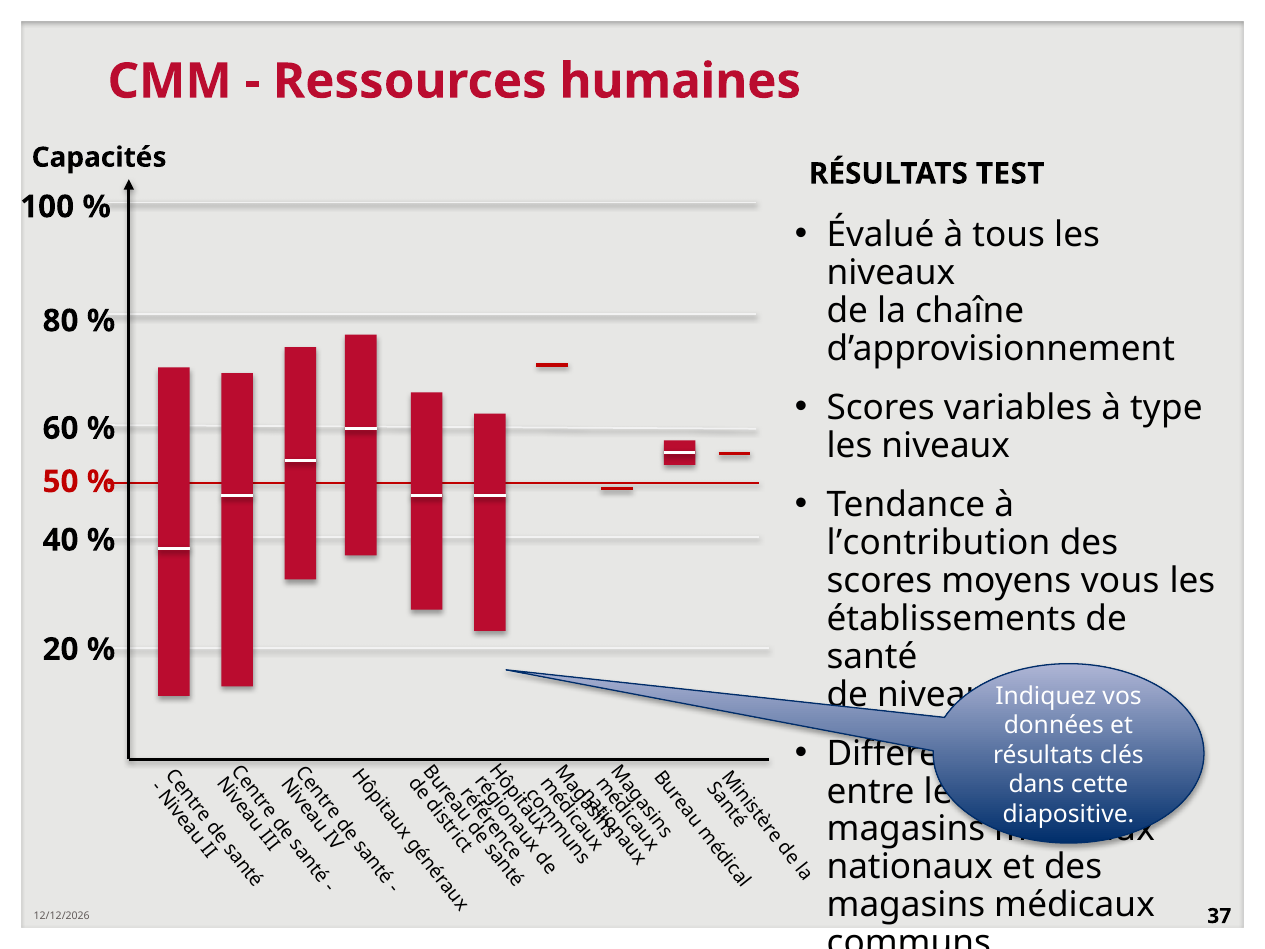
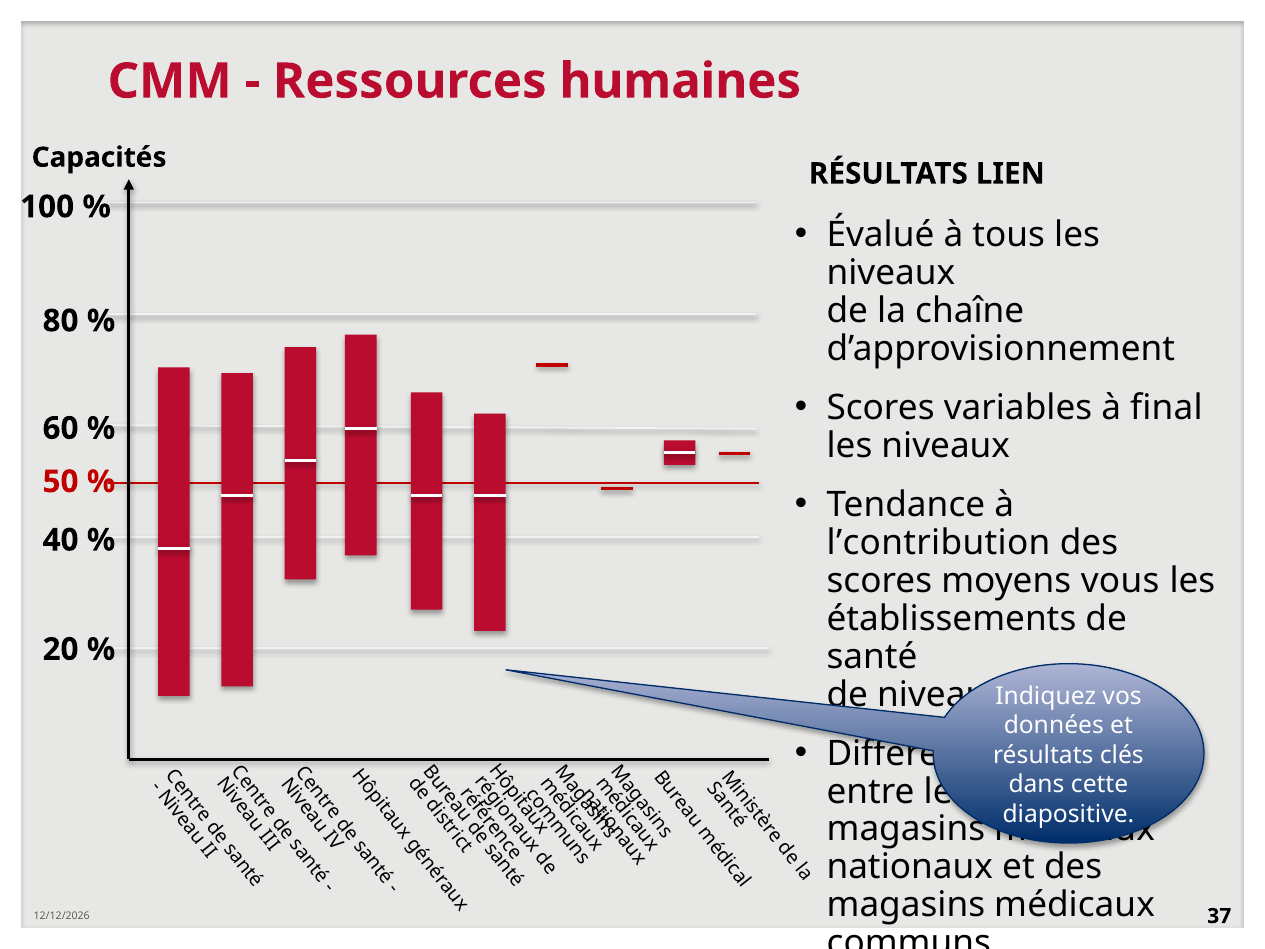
TEST: TEST -> LIEN (1010, 174)
type: type -> final (1166, 408)
